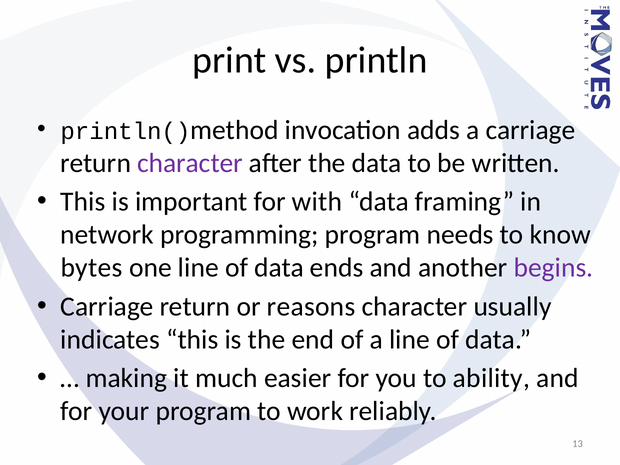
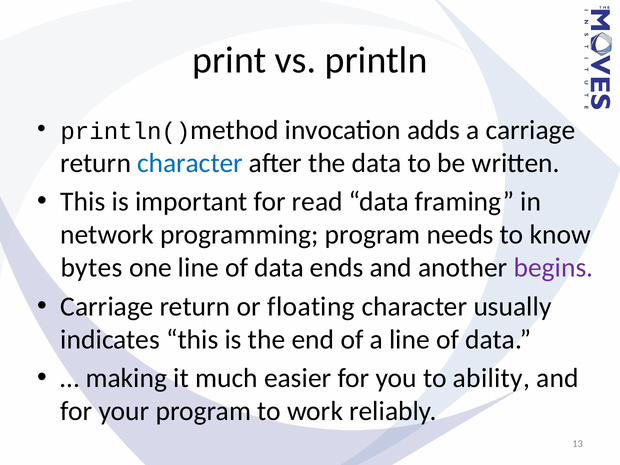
character colour: purple -> blue (190, 163)
with: with -> read (317, 202)
reasons: reasons -> floating (311, 306)
